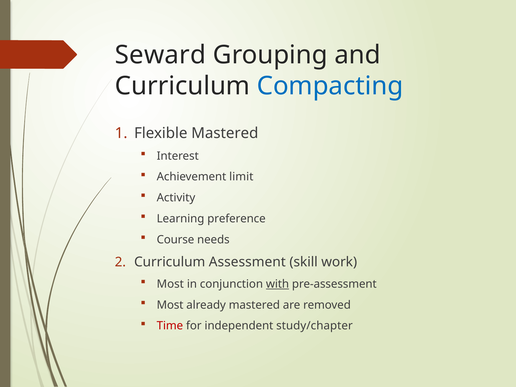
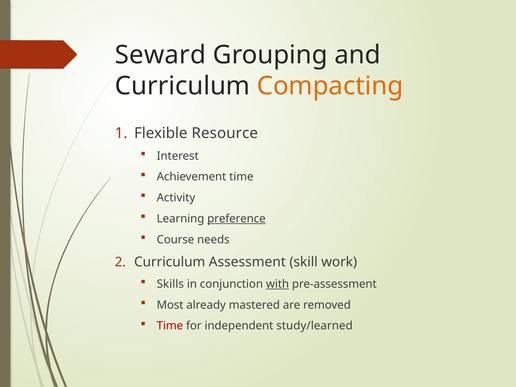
Compacting colour: blue -> orange (330, 86)
Flexible Mastered: Mastered -> Resource (225, 133)
Achievement limit: limit -> time (241, 177)
preference underline: none -> present (236, 219)
Most: Most -> Skills (170, 284)
study/chapter: study/chapter -> study/learned (314, 326)
